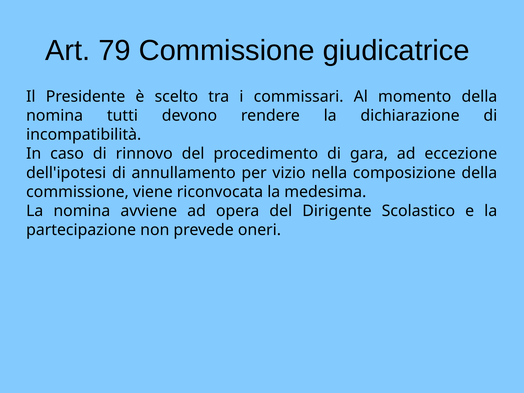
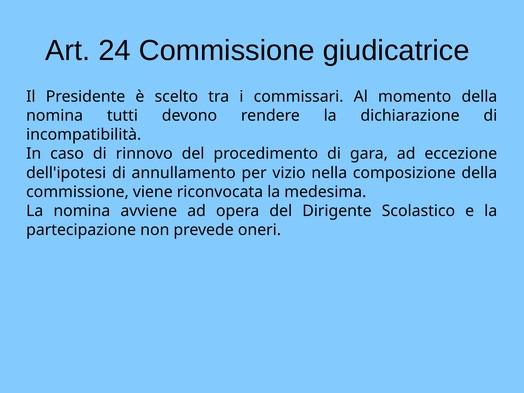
79: 79 -> 24 (115, 50)
